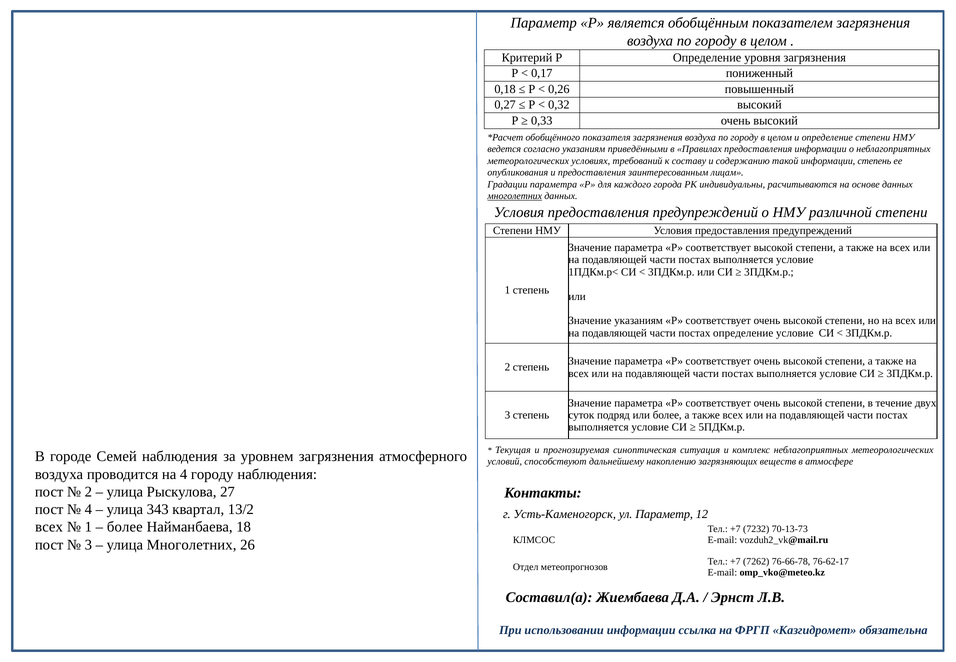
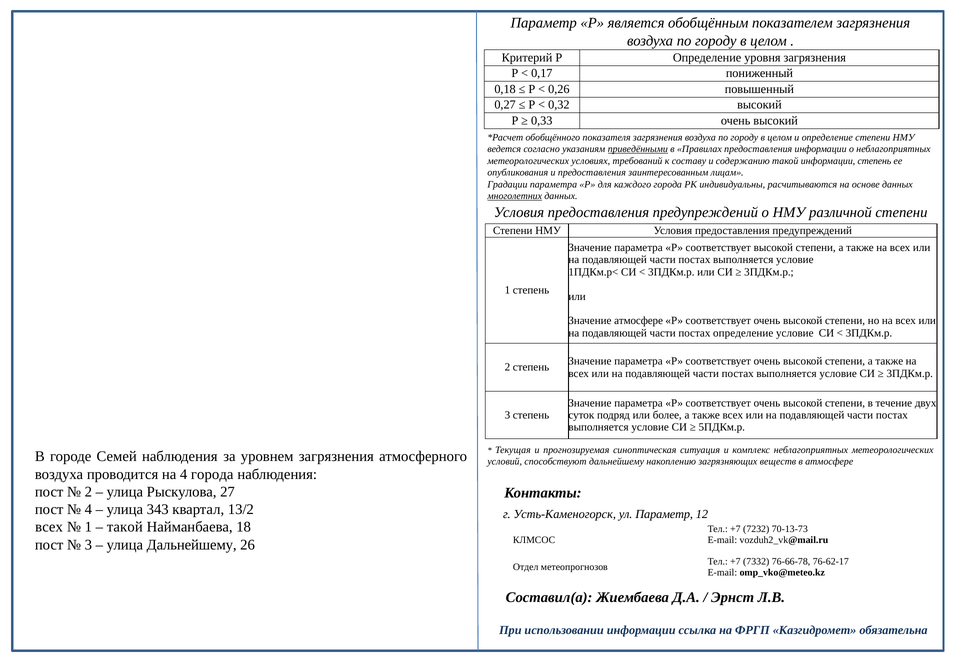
приведёнными underline: none -> present (638, 149)
Значение указаниям: указаниям -> атмосфере (639, 321)
4 городу: городу -> города (212, 474)
более: более -> такой (125, 527)
улица Многолетних: Многолетних -> Дальнейшему (192, 545)
7262: 7262 -> 7332 (756, 562)
